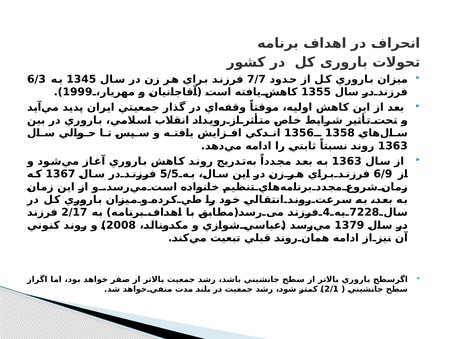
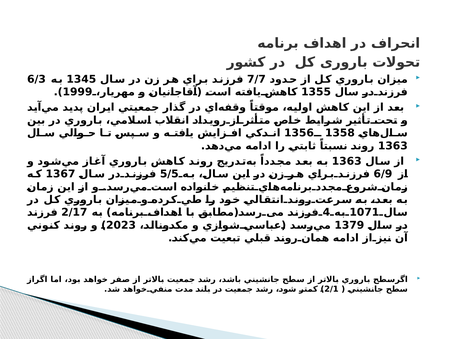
7228: 7228 -> 1071 (364, 213)
2008: 2008 -> 2023 (121, 226)
